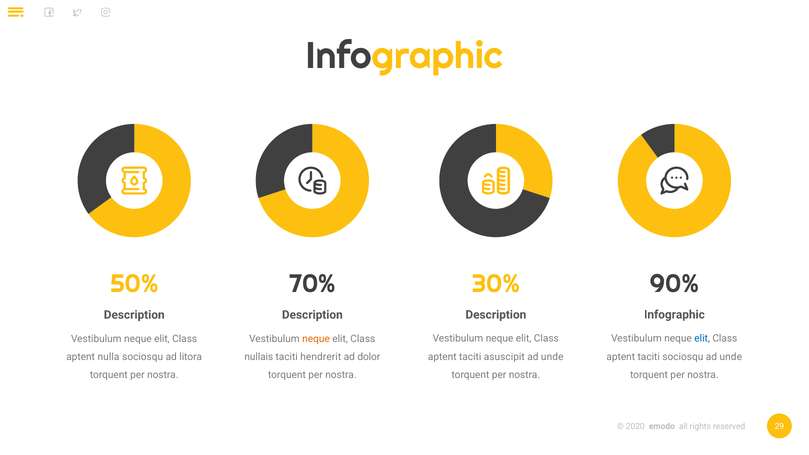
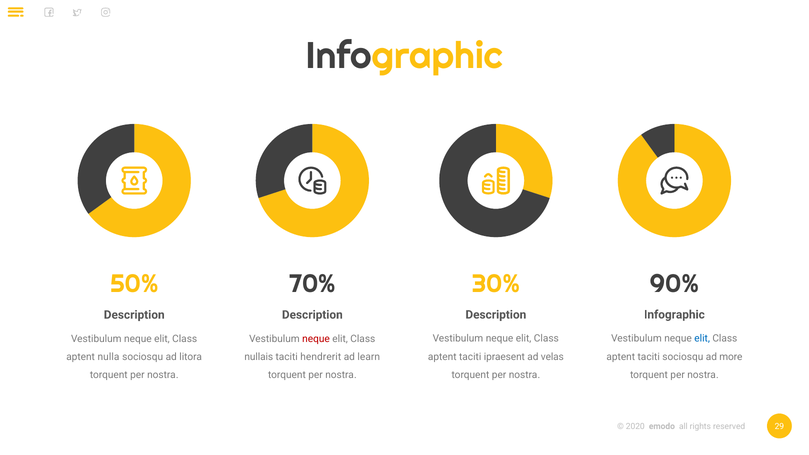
neque colour: orange -> red (316, 339)
sociosqu ad unde: unde -> more (731, 357)
asuscipit: asuscipit -> ipraesent (504, 357)
unde: unde -> velas (552, 357)
dolor: dolor -> learn (369, 357)
